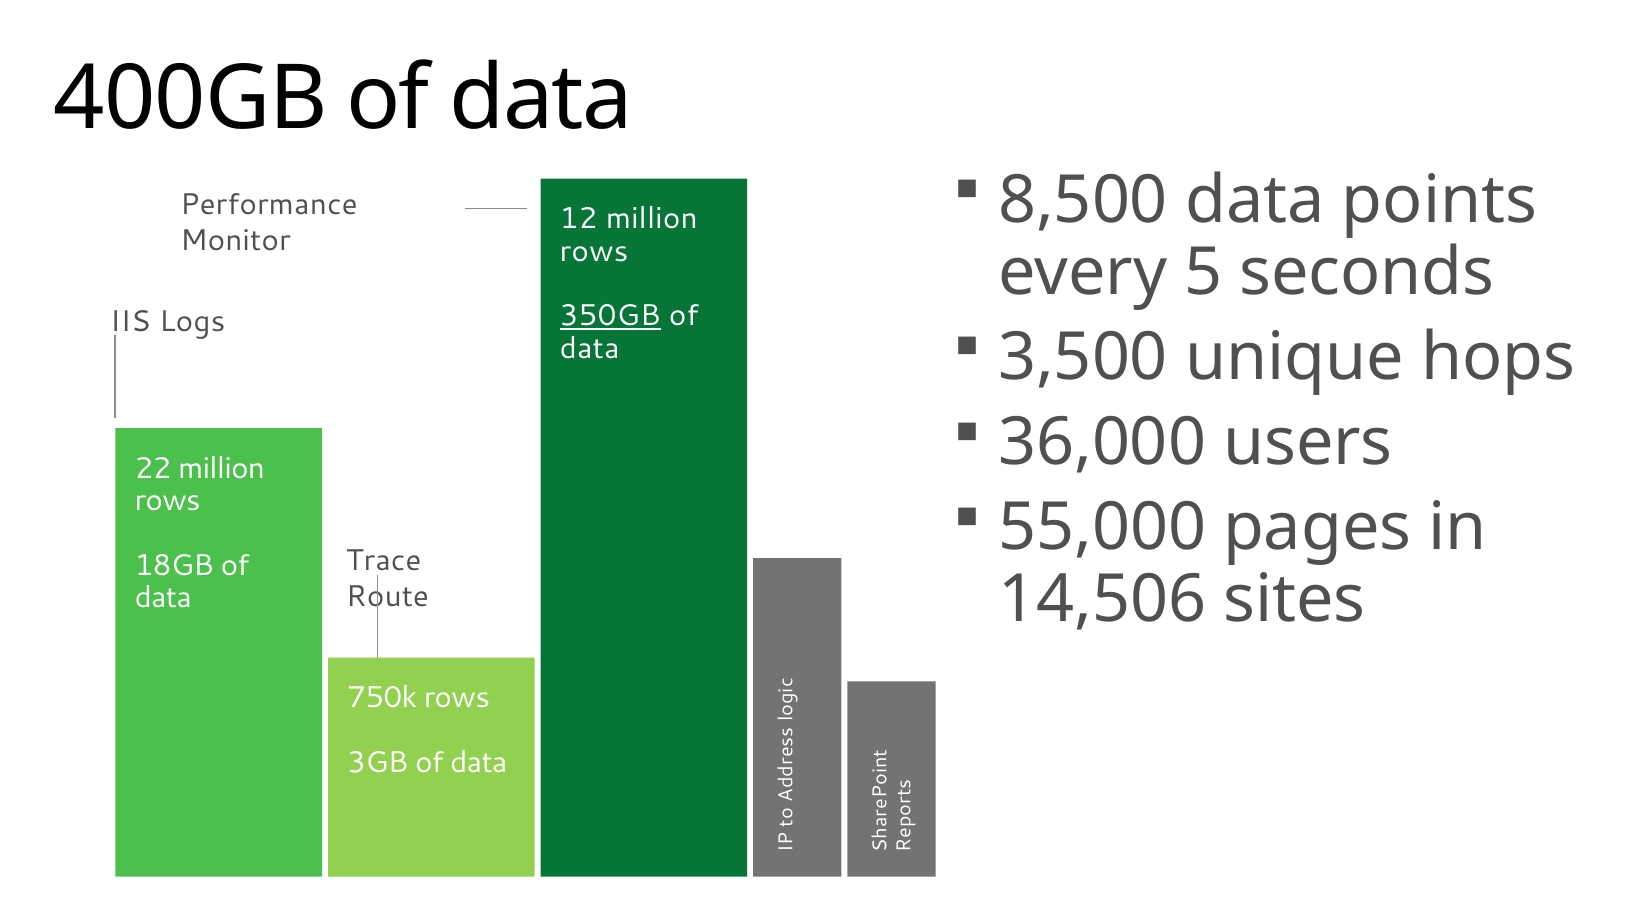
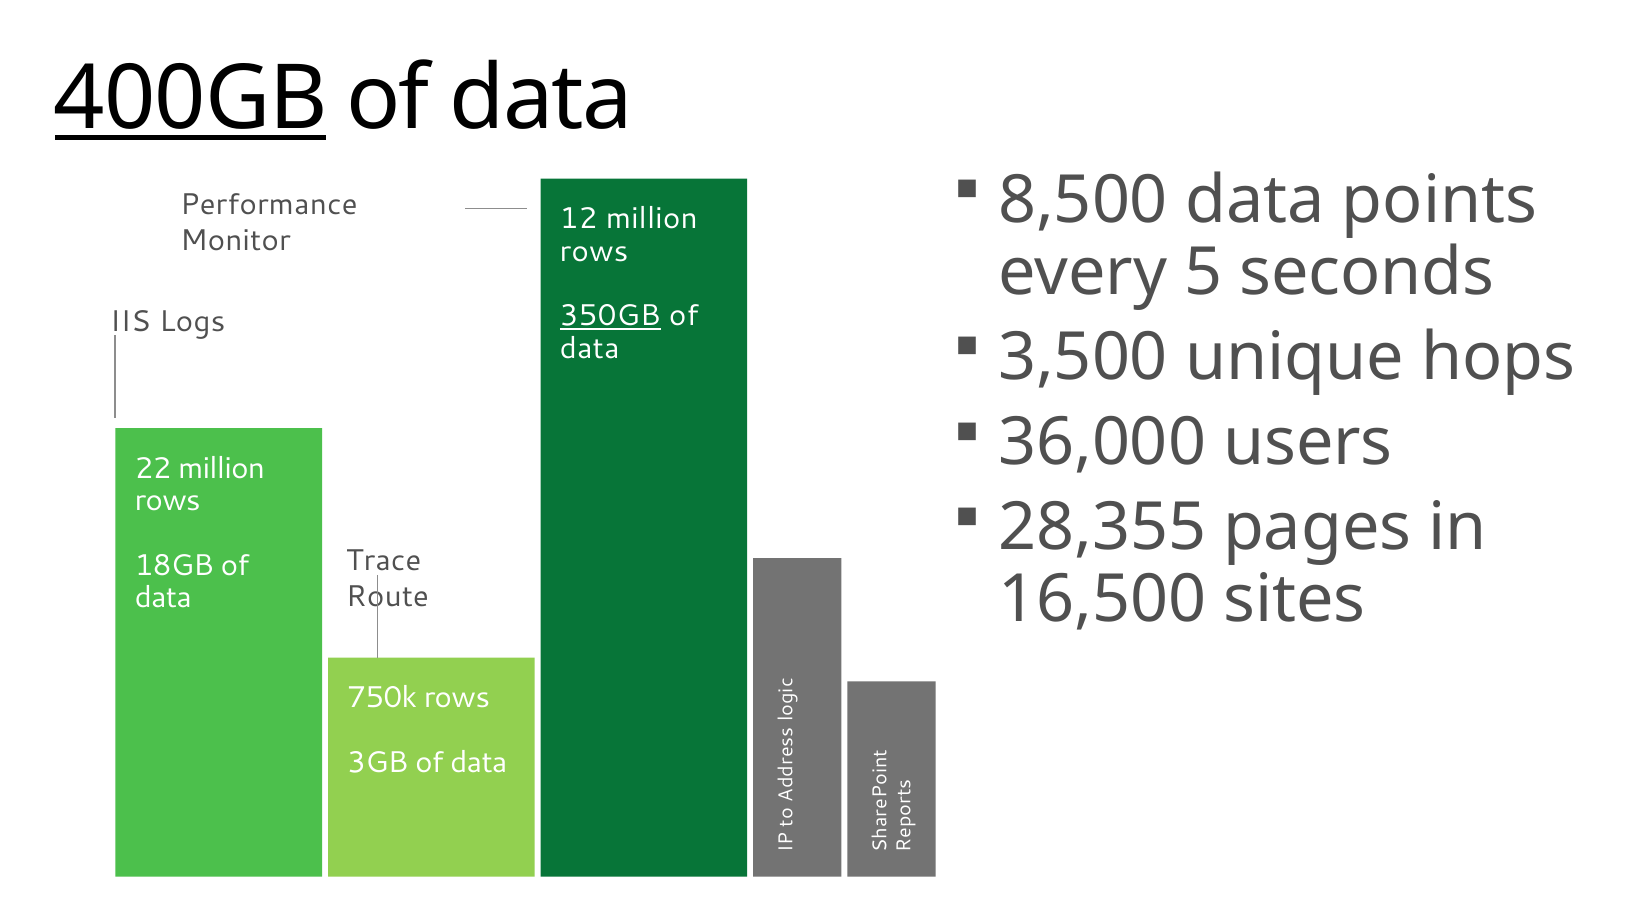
400GB underline: none -> present (191, 99)
55,000: 55,000 -> 28,355 (1102, 528)
14,506: 14,506 -> 16,500 (1102, 599)
